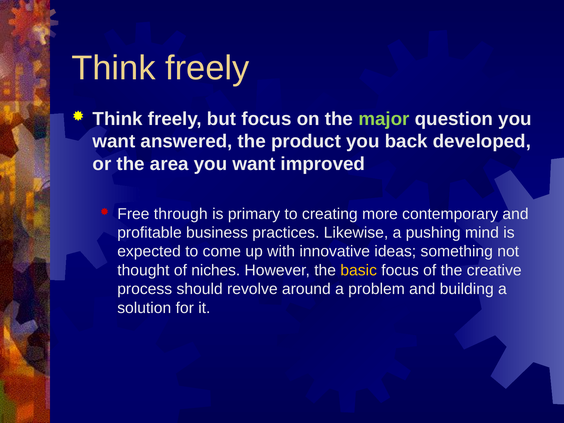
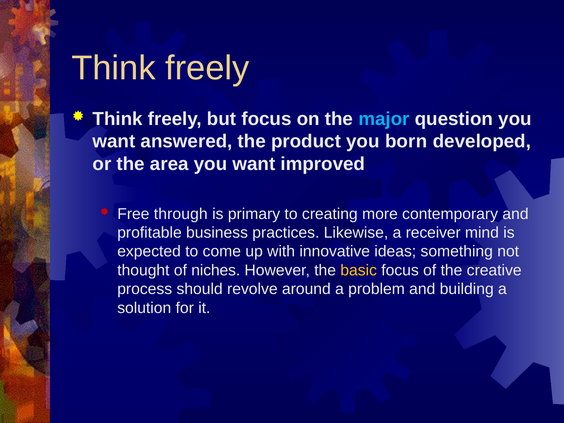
major colour: light green -> light blue (384, 119)
back: back -> born (406, 141)
pushing: pushing -> receiver (433, 233)
